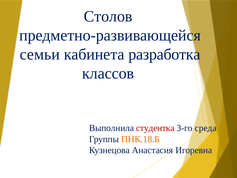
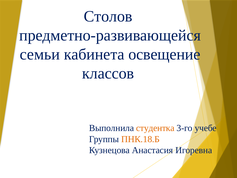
разработка: разработка -> освещение (164, 54)
студентка colour: red -> orange (155, 128)
среда: среда -> учебе (206, 128)
